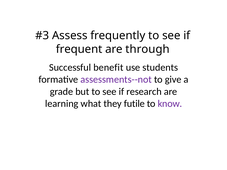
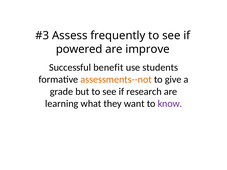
frequent: frequent -> powered (79, 49)
through: through -> improve (148, 49)
assessments--not colour: purple -> orange (116, 80)
futile: futile -> want (134, 104)
